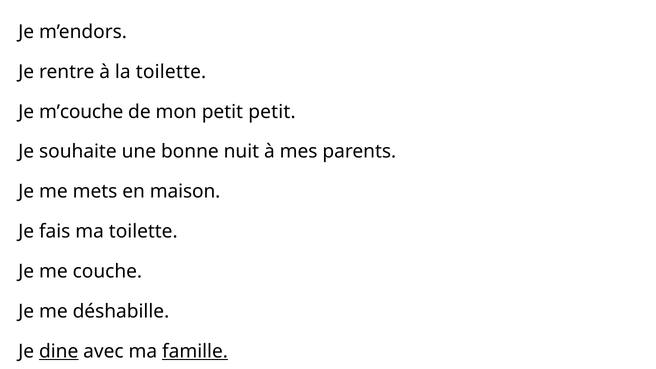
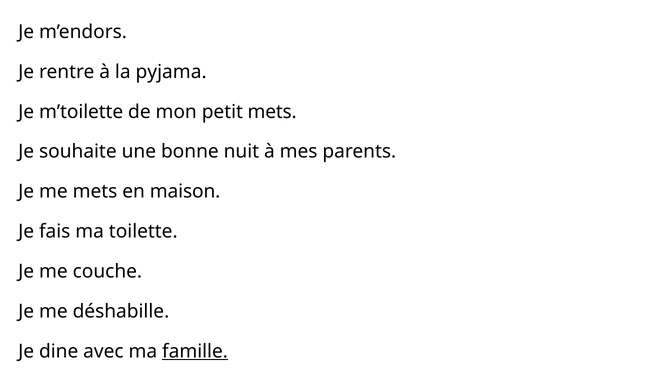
la toilette: toilette -> pyjama (171, 72)
m’couche: m’couche -> m’toilette (81, 112)
petit petit: petit -> mets (272, 112)
dine underline: present -> none (59, 351)
